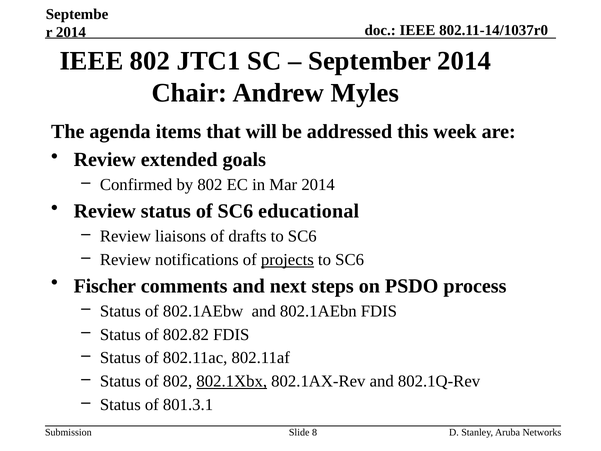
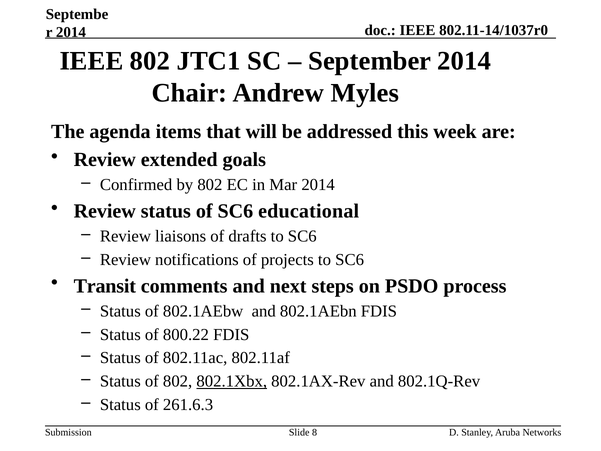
projects underline: present -> none (287, 260)
Fischer: Fischer -> Transit (105, 286)
802.82: 802.82 -> 800.22 (186, 334)
801.3.1: 801.3.1 -> 261.6.3 (188, 405)
